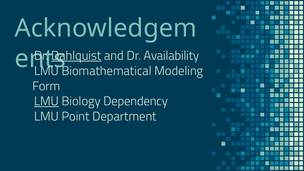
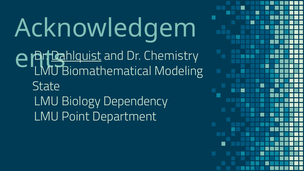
Availability: Availability -> Chemistry (171, 56)
Form: Form -> State (46, 86)
LMU underline: present -> none (46, 101)
